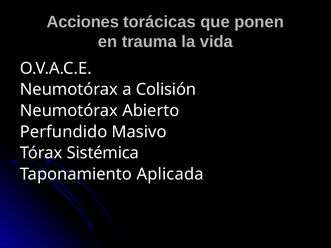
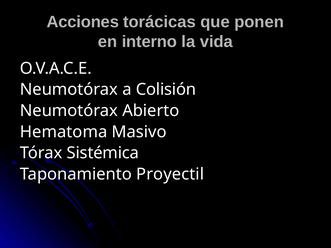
trauma: trauma -> interno (149, 42)
Perfundido: Perfundido -> Hematoma (64, 132)
Aplicada: Aplicada -> Proyectil (170, 174)
